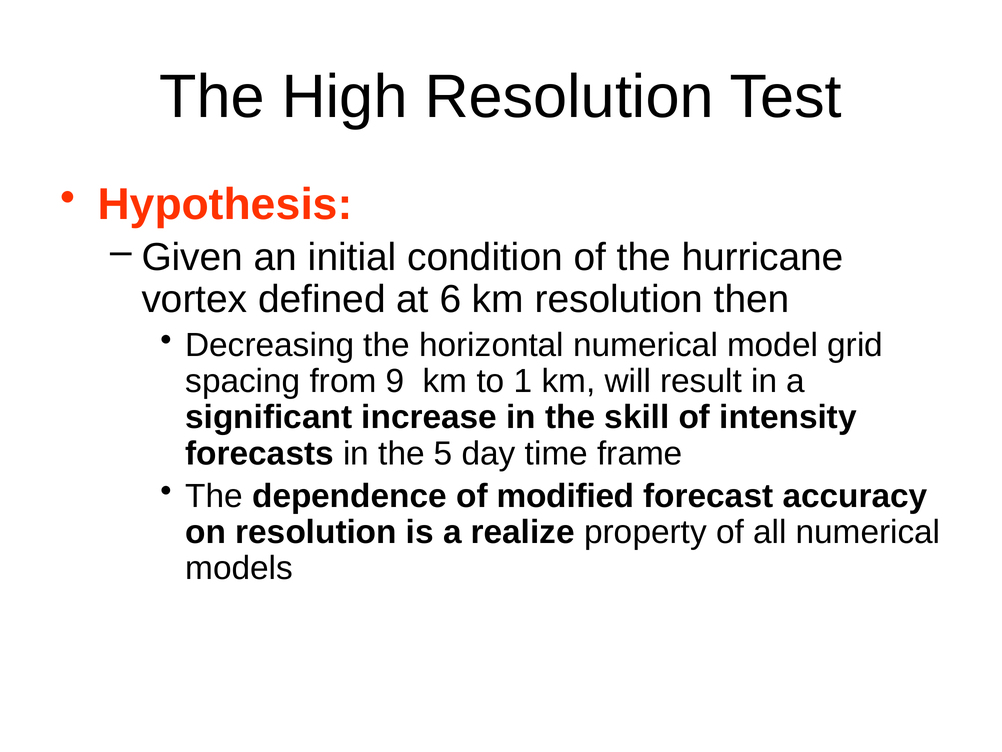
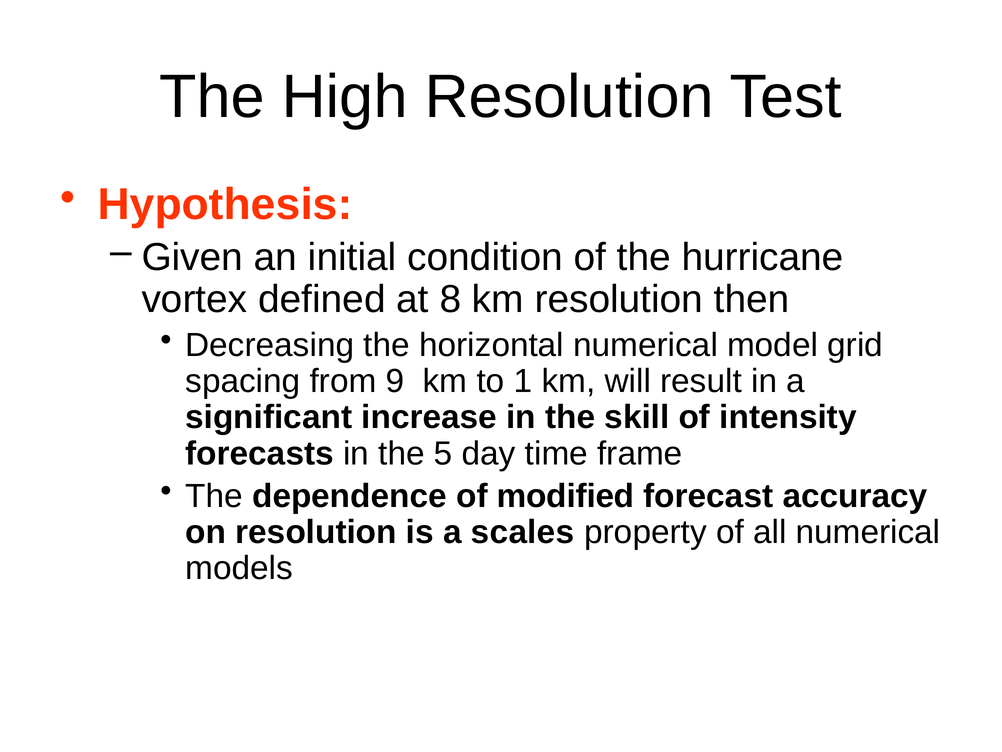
6: 6 -> 8 (450, 299)
realize: realize -> scales (523, 532)
